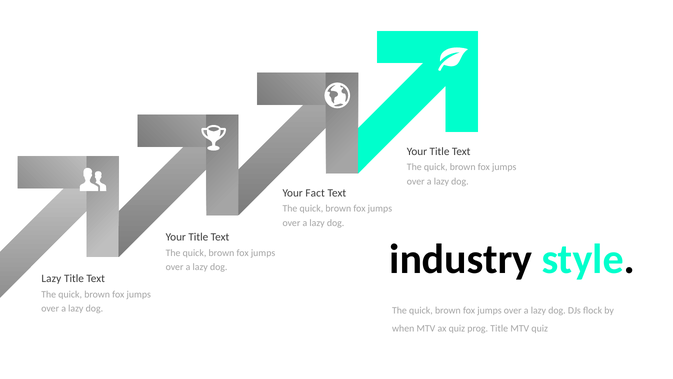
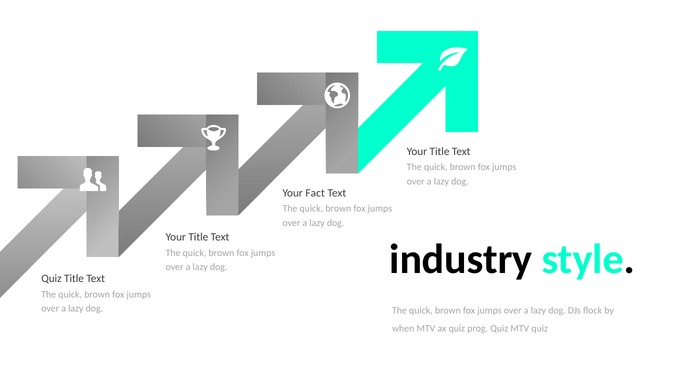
Lazy: Lazy -> Quiz (51, 278)
prog Title: Title -> Quiz (499, 328)
